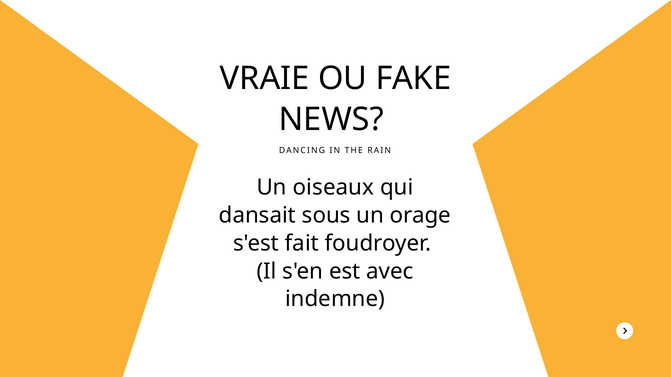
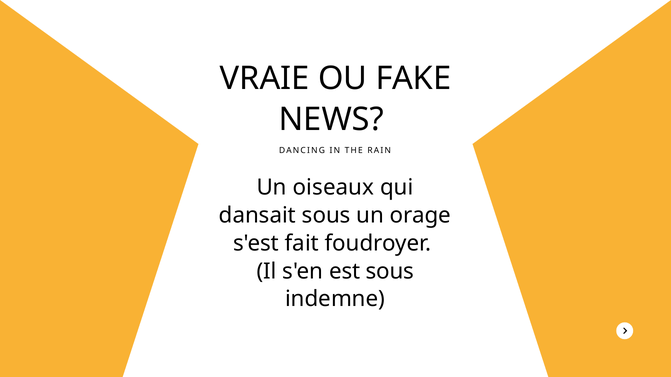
est avec: avec -> sous (390, 271)
